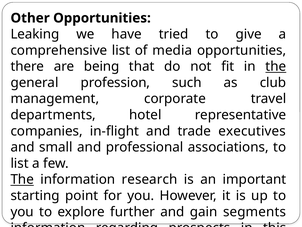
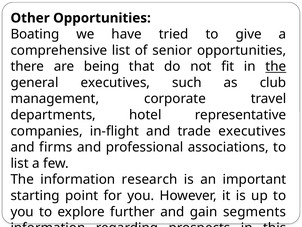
Leaking: Leaking -> Boating (35, 34)
media: media -> senior (172, 50)
general profession: profession -> executives (115, 82)
small: small -> firms (56, 147)
The underline: present -> none (22, 179)
